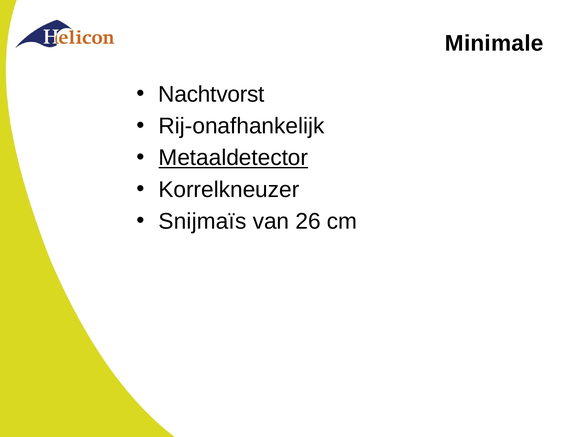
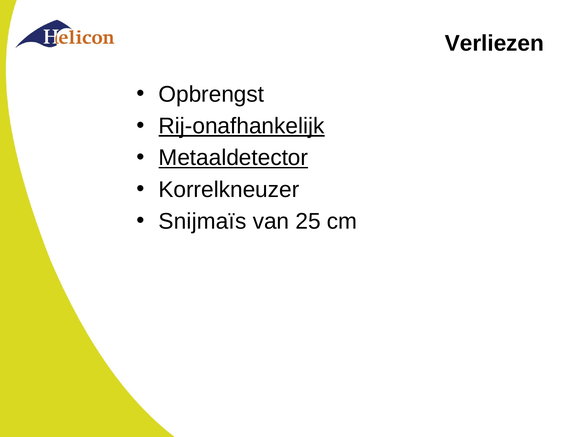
Minimale: Minimale -> Verliezen (494, 43)
Nachtvorst: Nachtvorst -> Opbrengst (211, 94)
Rij-onafhankelijk underline: none -> present (242, 126)
26: 26 -> 25 (308, 221)
